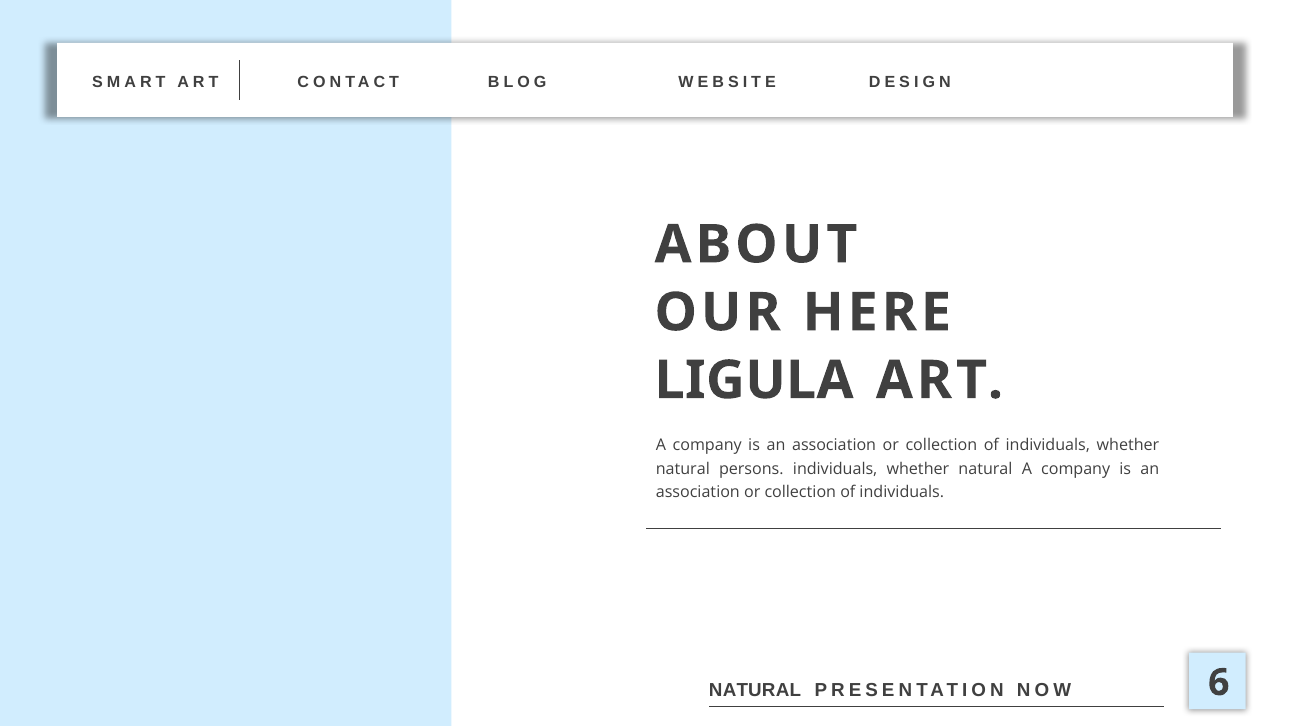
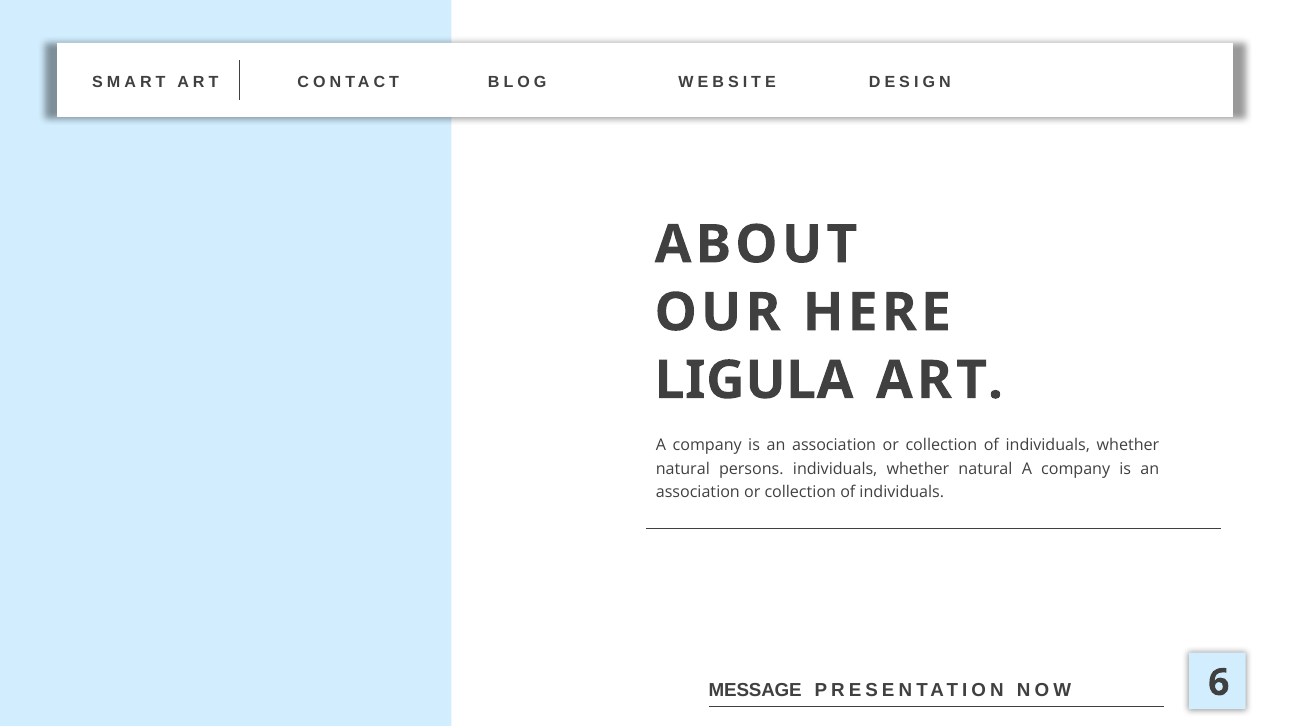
NATURAL: NATURAL -> MESSAGE (755, 690)
